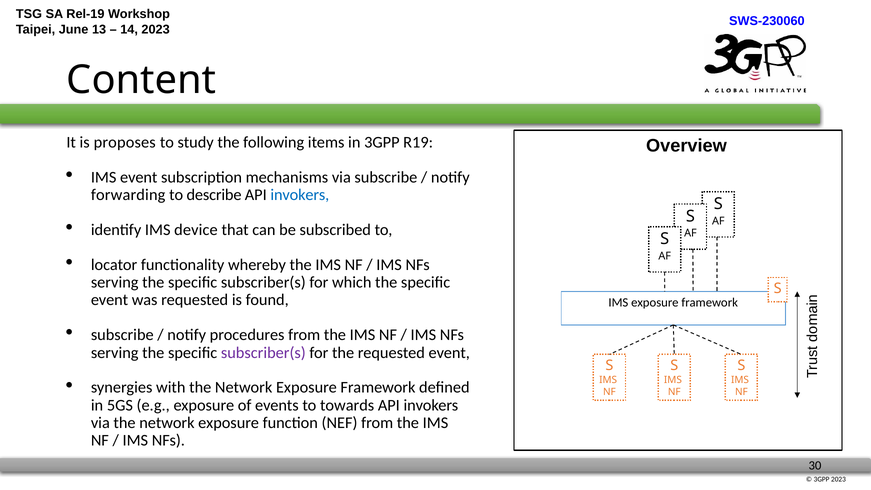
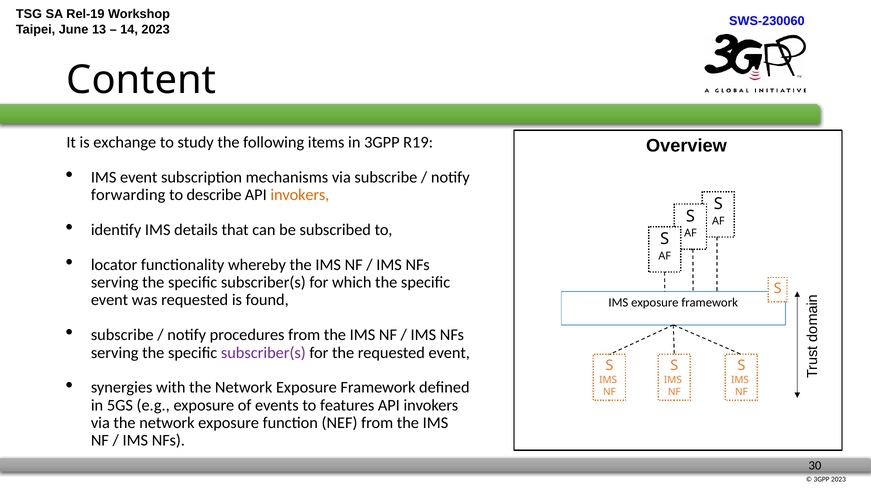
proposes: proposes -> exchange (125, 142)
invokers colour: blue -> orange (300, 195)
device: device -> details (196, 230)
towards: towards -> features (347, 405)
